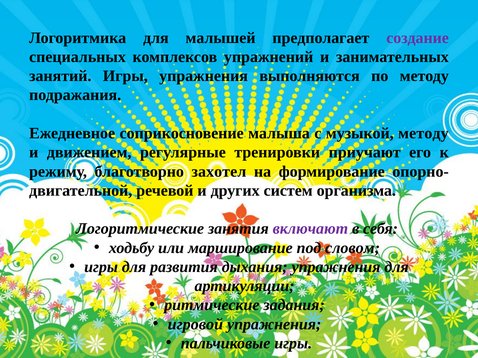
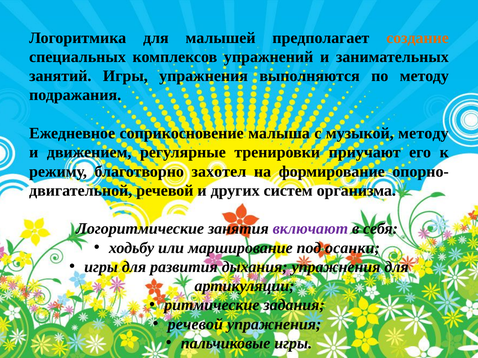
создание colour: purple -> orange (418, 38)
словом: словом -> осанки (353, 248)
игровой: игровой -> речевой (195, 325)
